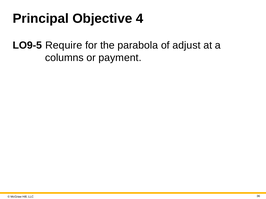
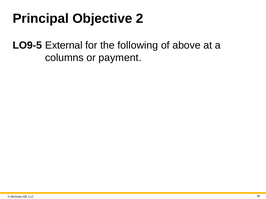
4: 4 -> 2 (140, 19)
Require: Require -> External (64, 45)
parabola: parabola -> following (138, 45)
adjust: adjust -> above (187, 45)
